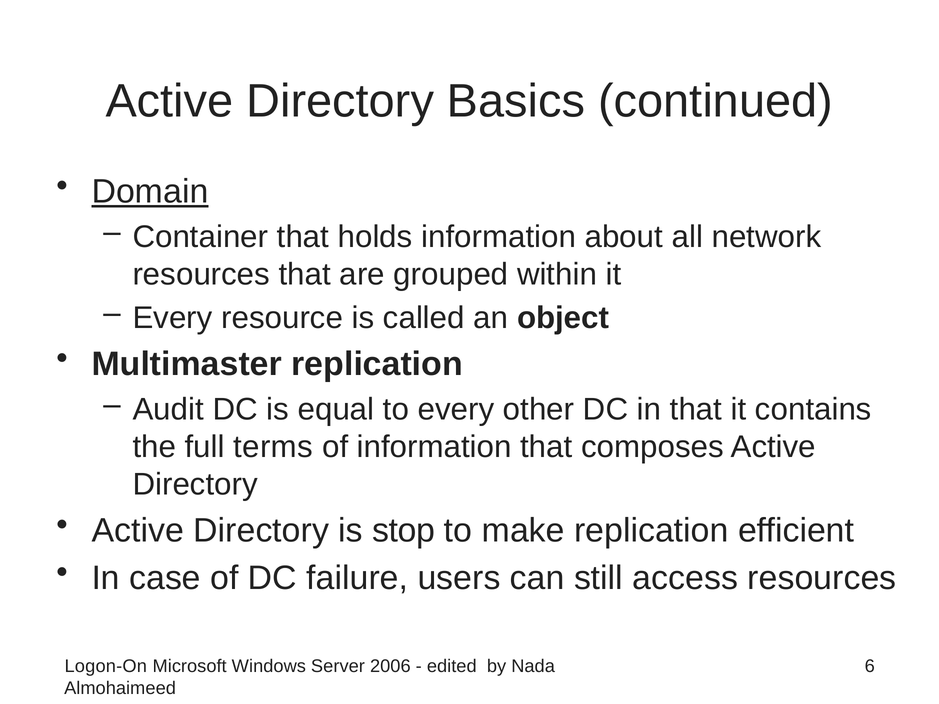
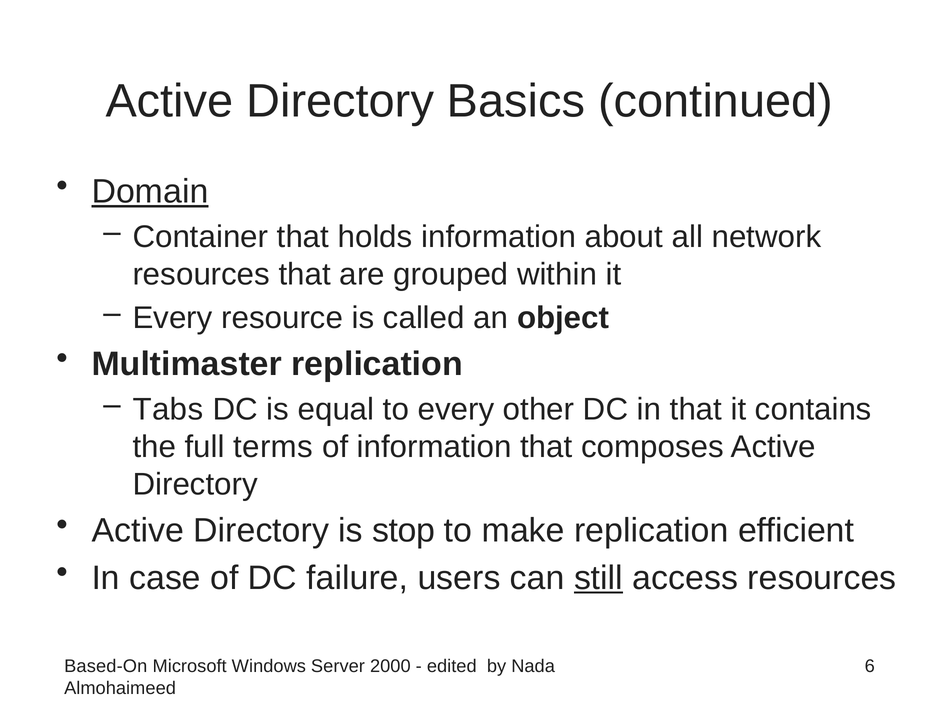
Audit: Audit -> Tabs (168, 410)
still underline: none -> present (598, 578)
Logon-On: Logon-On -> Based-On (106, 666)
2006: 2006 -> 2000 (390, 666)
